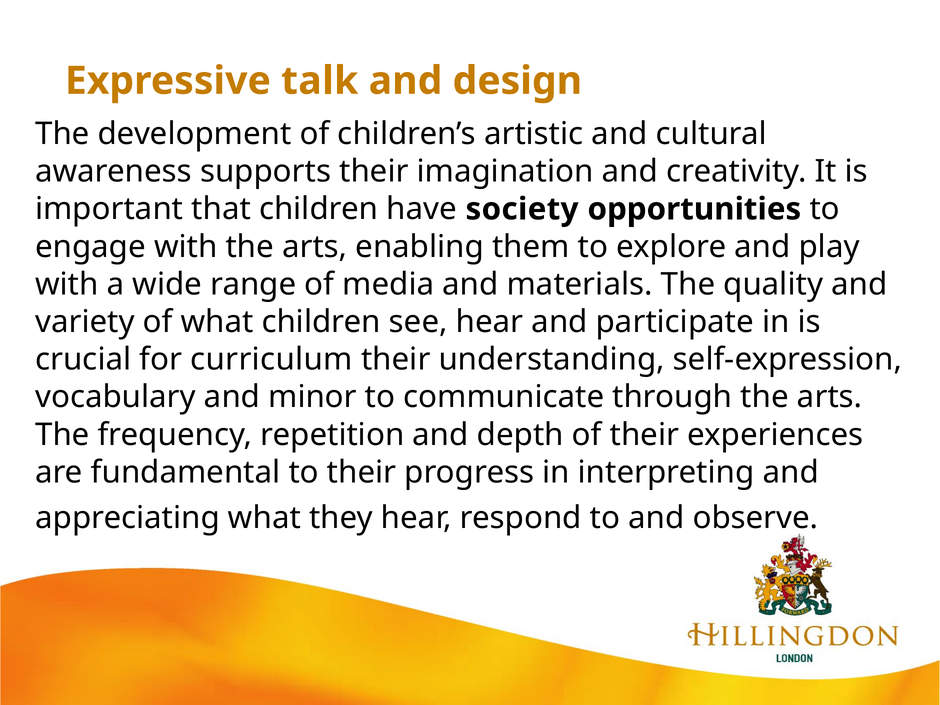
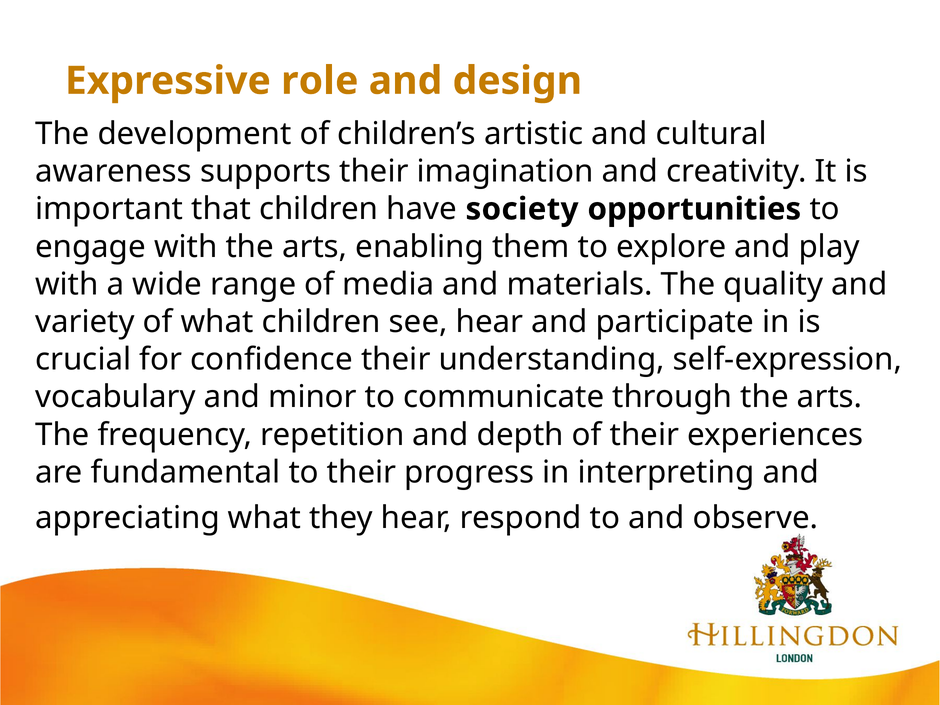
talk: talk -> role (320, 81)
curriculum: curriculum -> confidence (272, 360)
